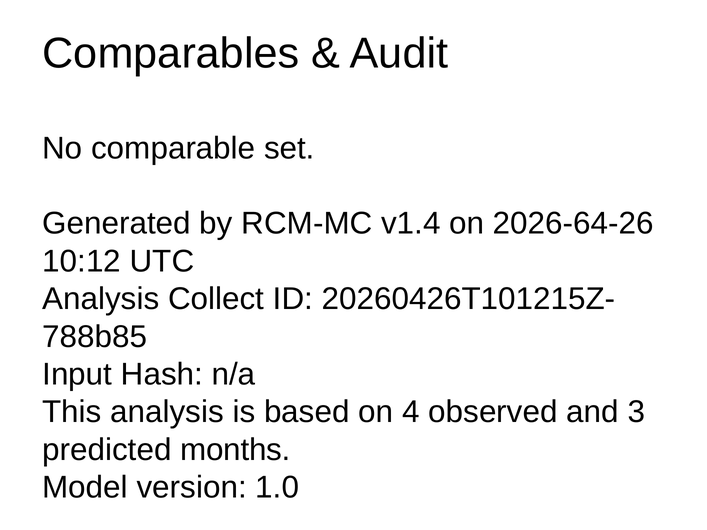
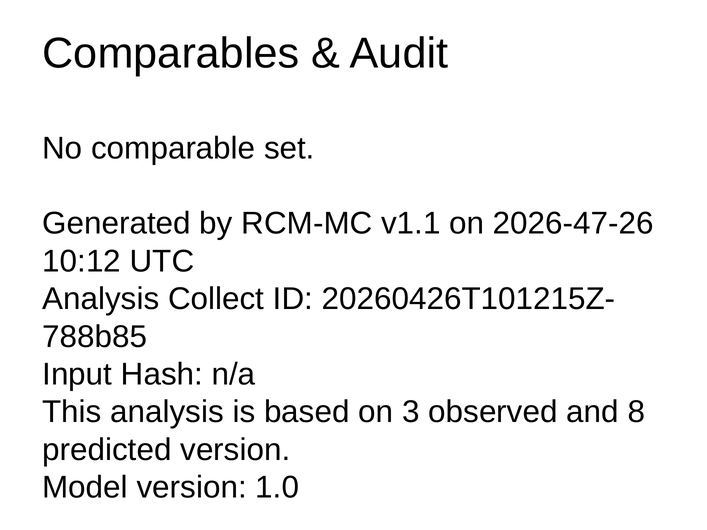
v1.4: v1.4 -> v1.1 (411, 224)
2026-64-26: 2026-64-26 -> 2026-47-26 (573, 224)
4: 4 -> 3 (411, 412)
3: 3 -> 8 (636, 412)
predicted months: months -> version (235, 450)
